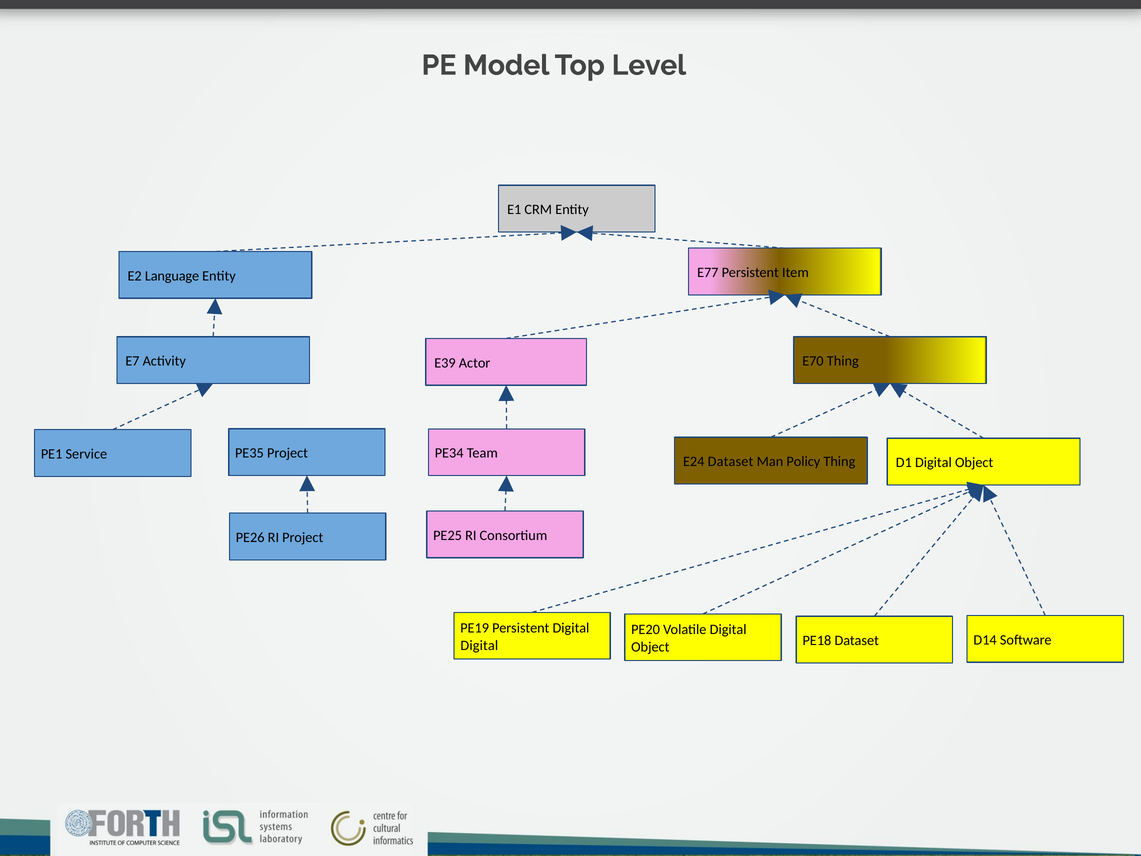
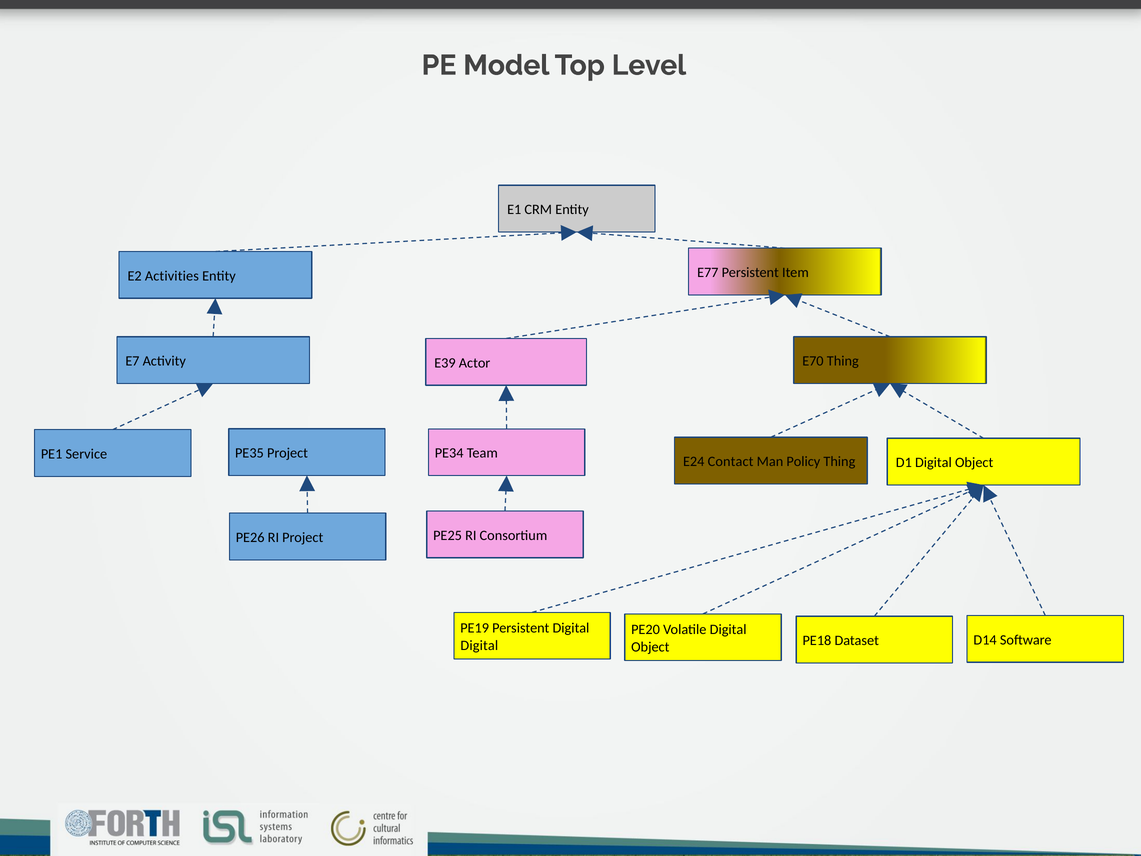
Language: Language -> Activities (172, 276)
E24 Dataset: Dataset -> Contact (731, 461)
